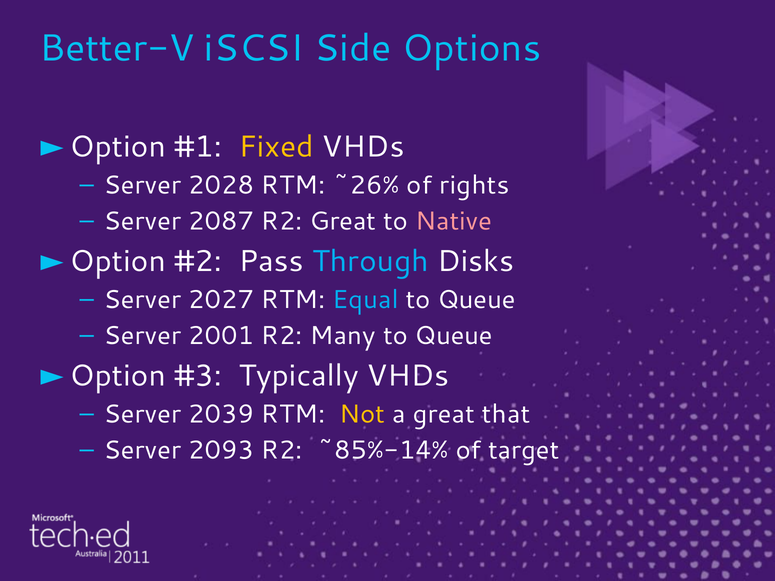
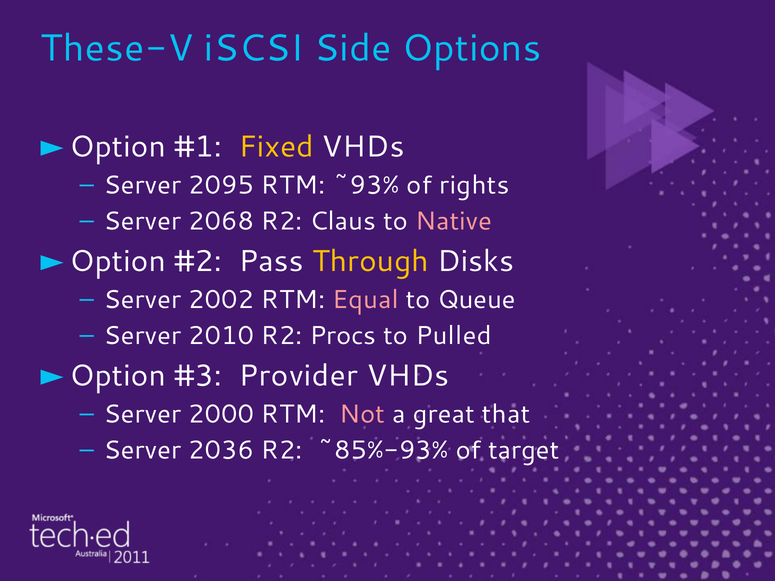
Better-V: Better-V -> These-V (117, 49)
2028: 2028 -> 2095 (221, 185)
~26%: ~26% -> ~93% (366, 185)
2087: 2087 -> 2068 (221, 221)
R2 Great: Great -> Claus (343, 221)
Through colour: light blue -> yellow (371, 261)
2027: 2027 -> 2002 (221, 300)
Equal colour: light blue -> pink (365, 300)
2001: 2001 -> 2010 (221, 336)
Many: Many -> Procs (343, 336)
Queue: Queue -> Pulled (454, 336)
Typically: Typically -> Provider (298, 376)
2039: 2039 -> 2000 (221, 414)
Not colour: yellow -> pink (362, 414)
2093: 2093 -> 2036 (221, 450)
~85%-14%: ~85%-14% -> ~85%-93% (383, 450)
